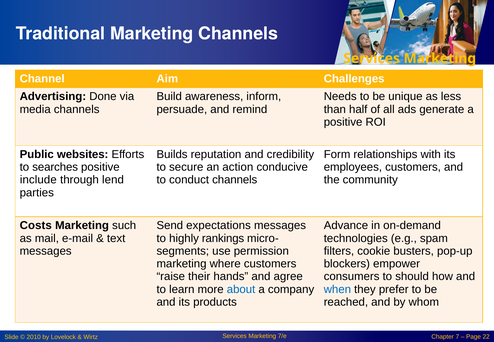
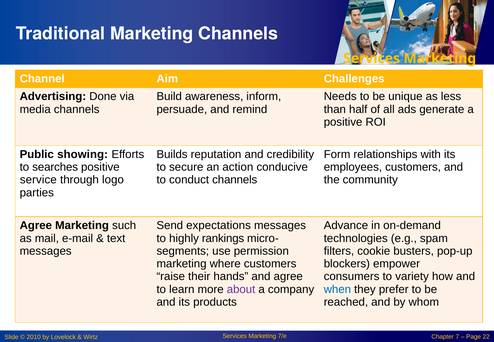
websites: websites -> showing (83, 154)
include: include -> service (38, 180)
lend: lend -> logo (113, 180)
Costs: Costs -> Agree (36, 226)
should: should -> variety (412, 277)
about colour: blue -> purple (241, 289)
